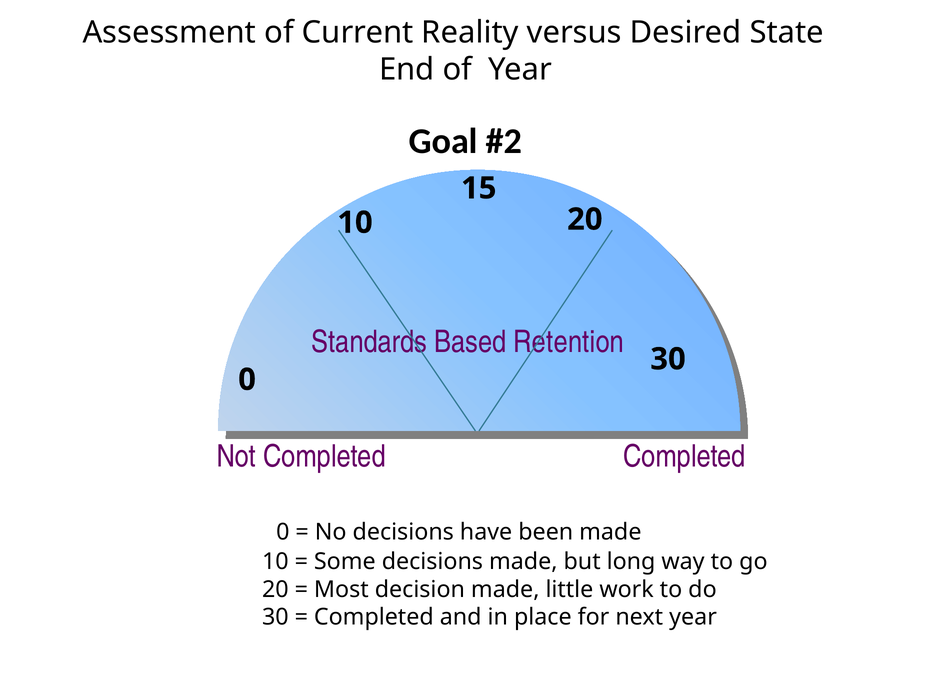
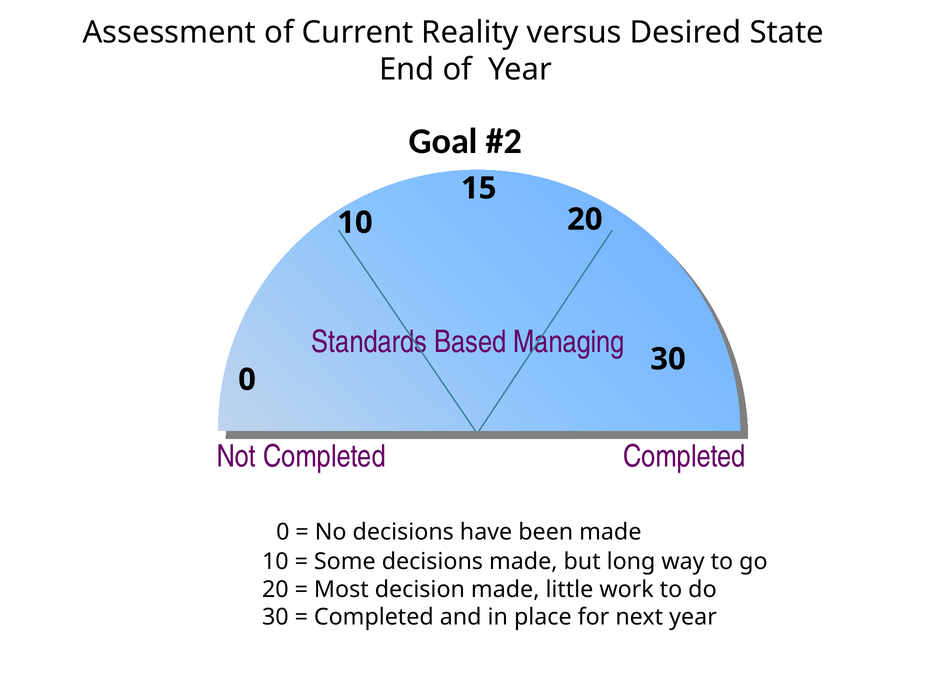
Retention: Retention -> Managing (569, 342)
